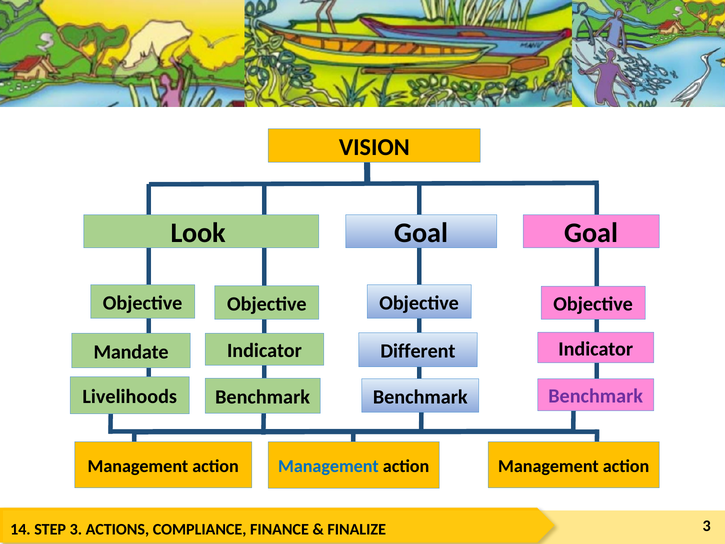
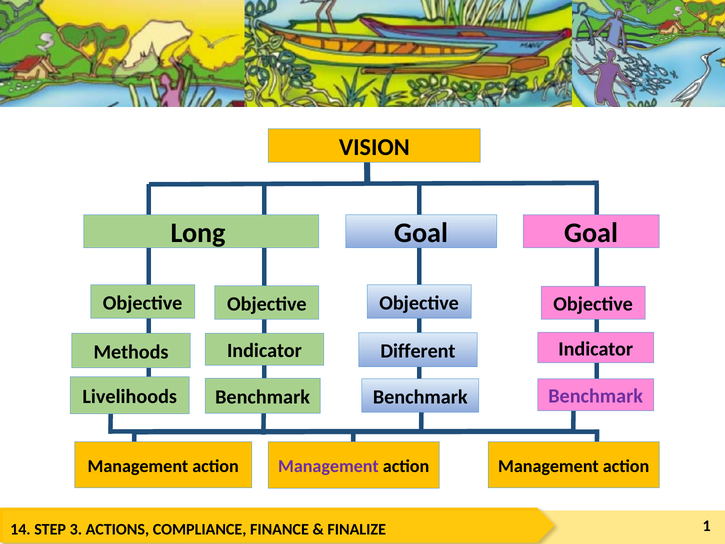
Look: Look -> Long (198, 233)
Mandate: Mandate -> Methods (131, 352)
Management colour: blue -> purple (328, 466)
3: 3 -> 1 (707, 526)
